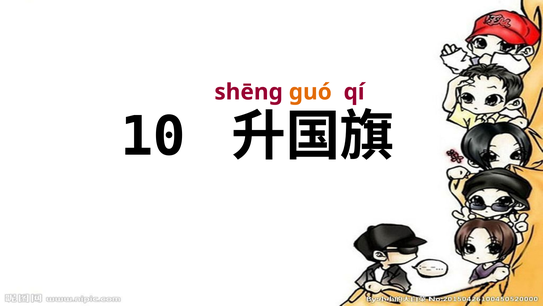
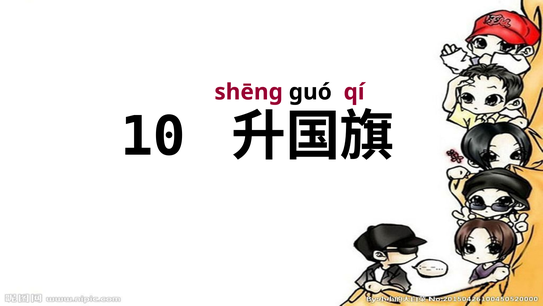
guó colour: orange -> black (310, 92)
